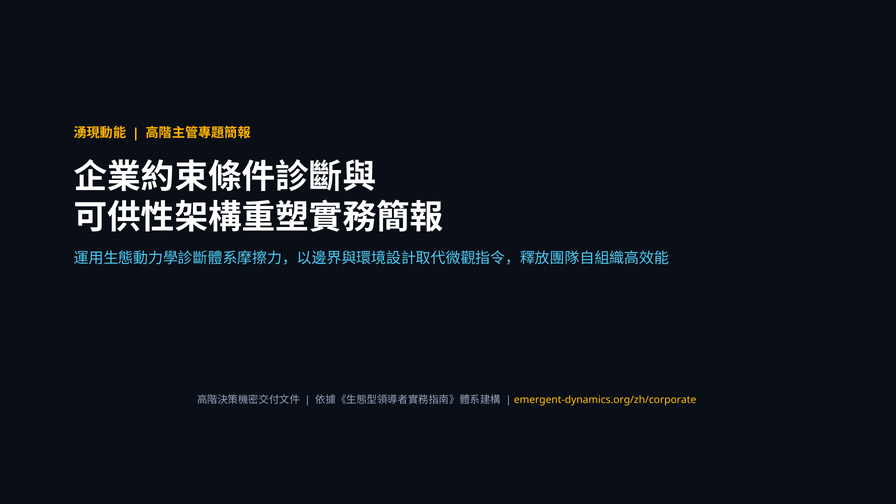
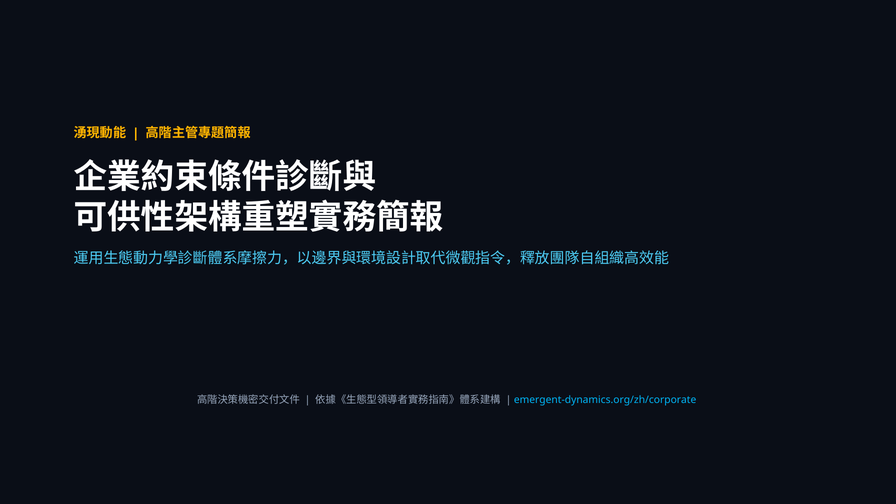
emergent-dynamics.org/zh/corporate colour: yellow -> light blue (605, 400)
